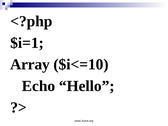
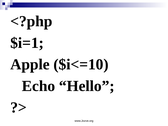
Array: Array -> Apple (30, 64)
